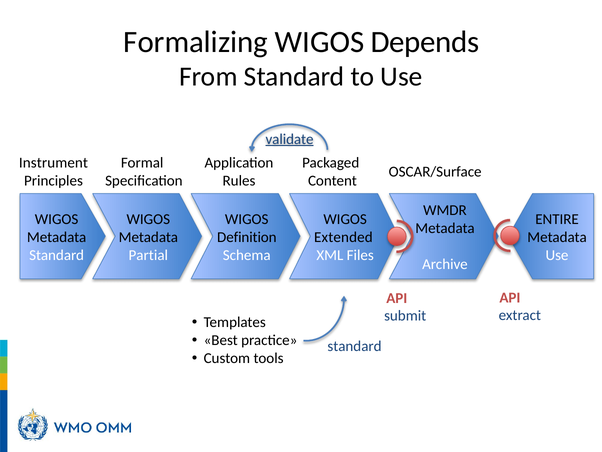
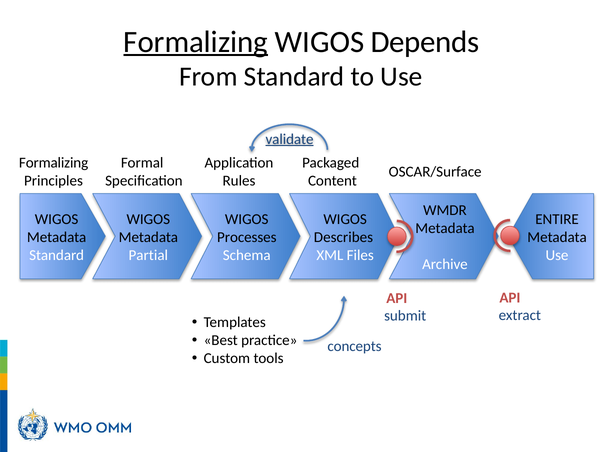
Formalizing underline: none -> present (196, 42)
Instrument: Instrument -> Formalizing (54, 163)
Definition: Definition -> Processes (247, 237)
Extended: Extended -> Describes (343, 237)
standard: standard -> concepts (355, 346)
